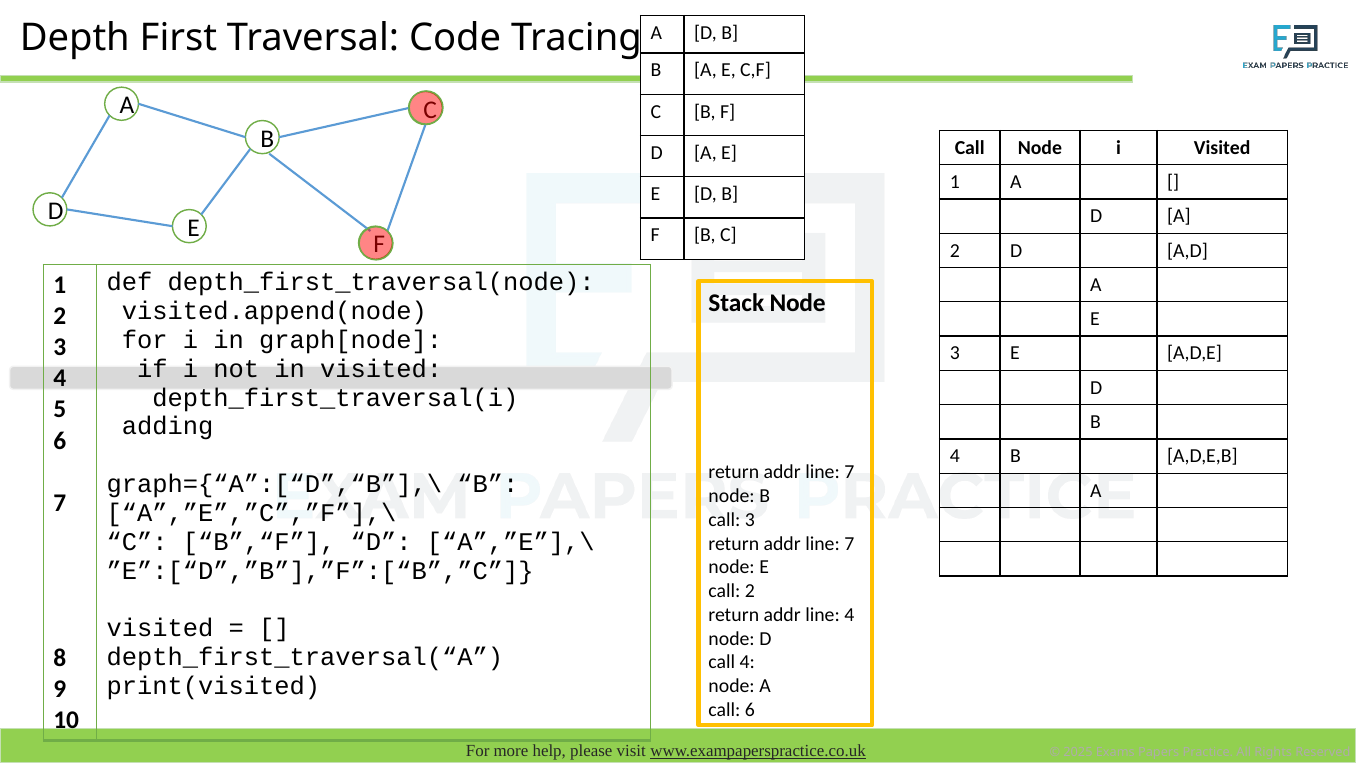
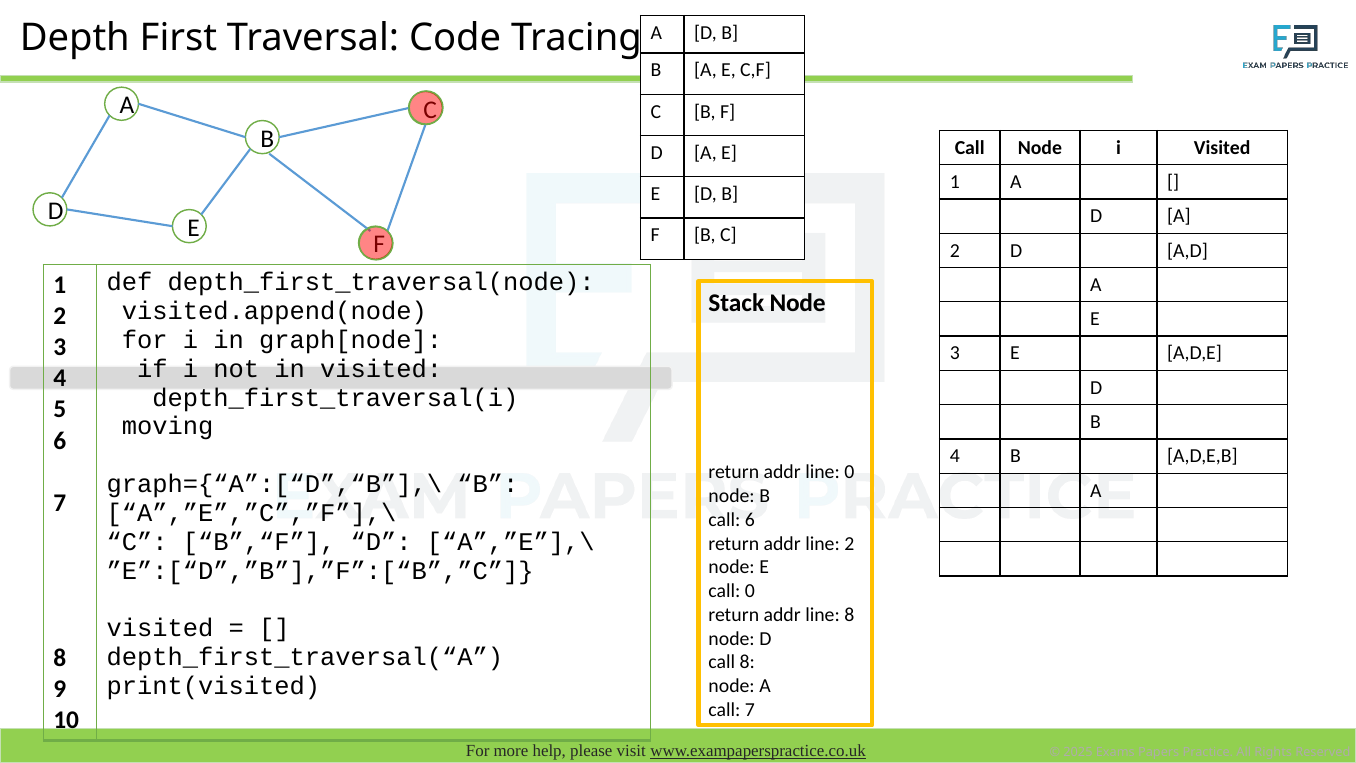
adding: adding -> moving (168, 426)
7: 7 -> 0 (849, 472)
call 3: 3 -> 6 (750, 520)
7: 7 -> 2 (849, 543)
call 2: 2 -> 0 (750, 591)
line 4: 4 -> 8 (849, 615)
call 4: 4 -> 8 (747, 662)
call 6: 6 -> 7 (750, 710)
